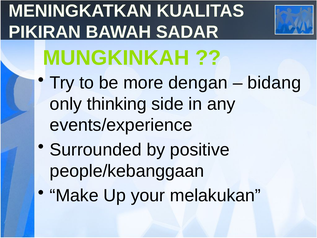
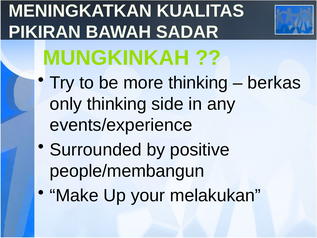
more dengan: dengan -> thinking (198, 83)
bidang: bidang -> berkas (274, 83)
people/kebanggaan: people/kebanggaan -> people/membangun (127, 171)
